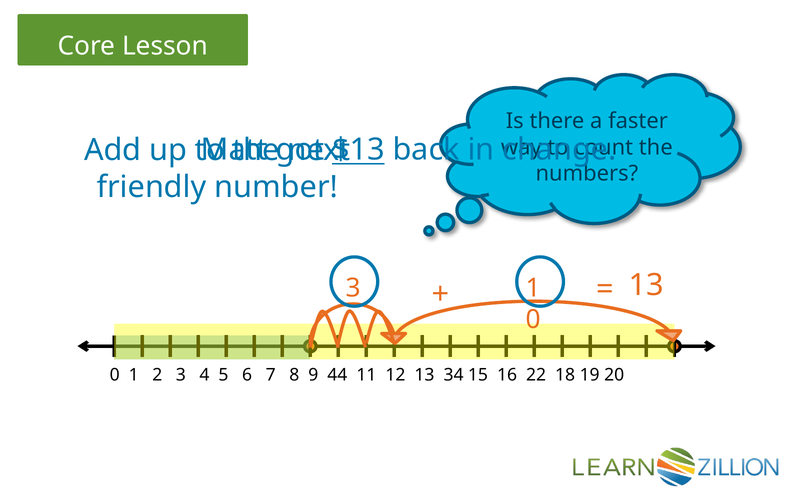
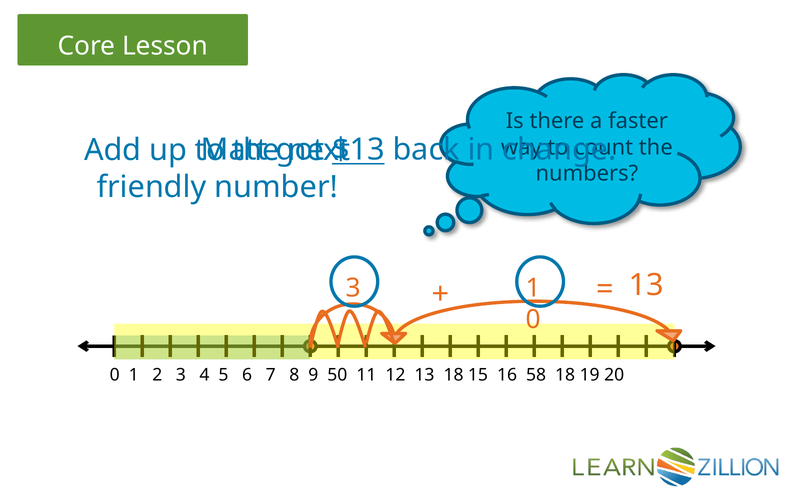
44: 44 -> 50 (337, 375)
13 34: 34 -> 18 (454, 375)
22: 22 -> 58 (536, 375)
